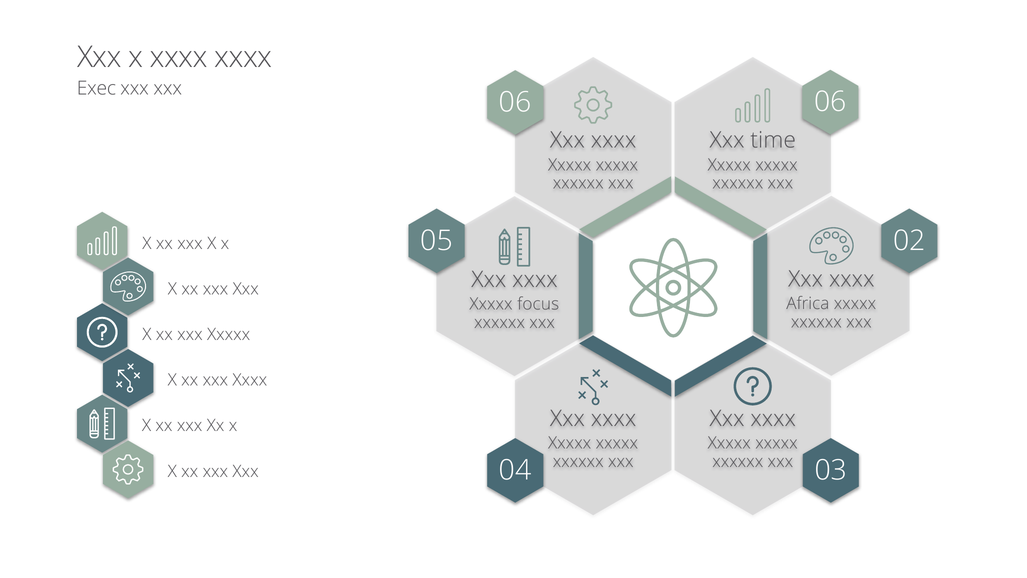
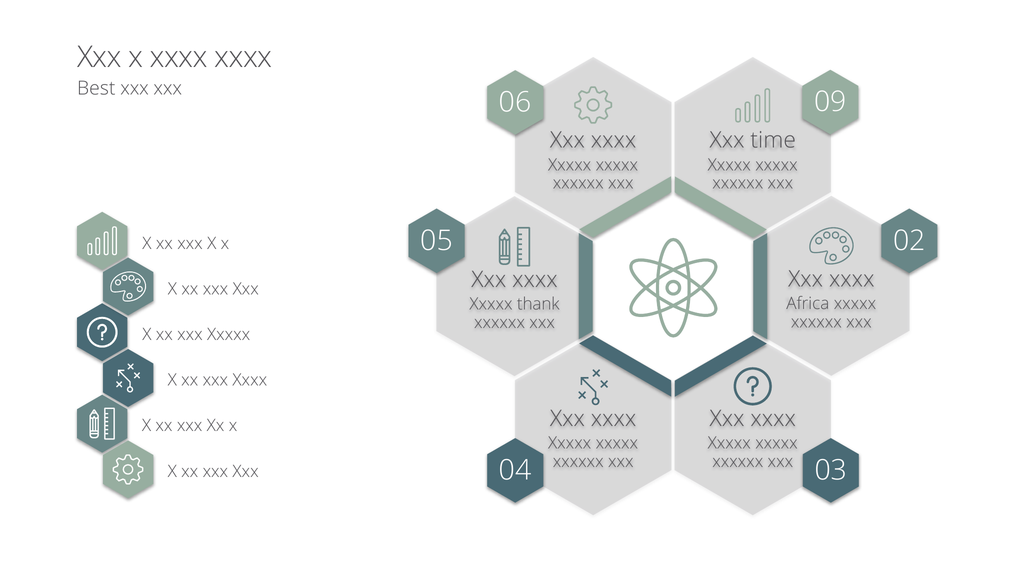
Exec: Exec -> Best (96, 88)
06 06: 06 -> 09 (830, 102)
focus: focus -> thank (538, 304)
